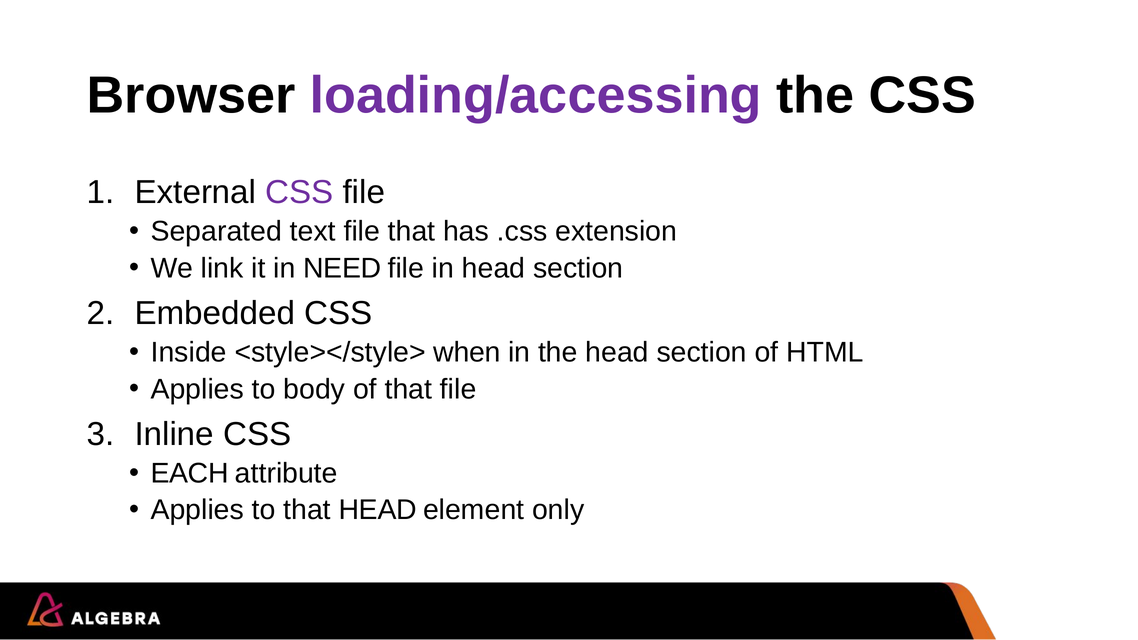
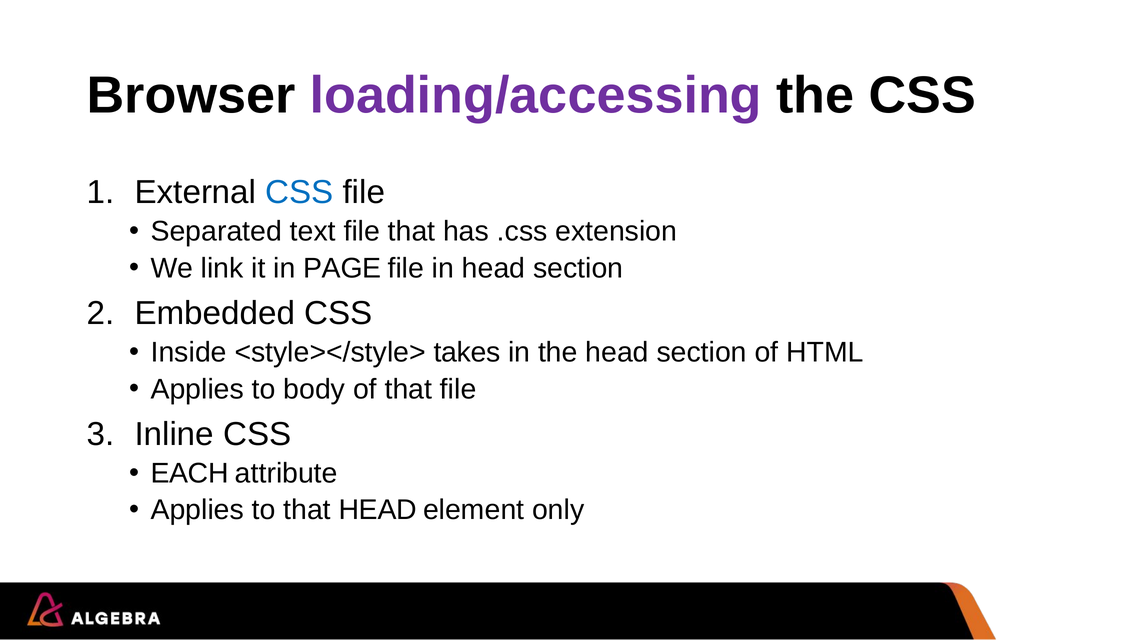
CSS colour: purple -> blue (299, 192)
NEED: NEED -> PAGE (342, 268)
when: when -> takes (467, 353)
